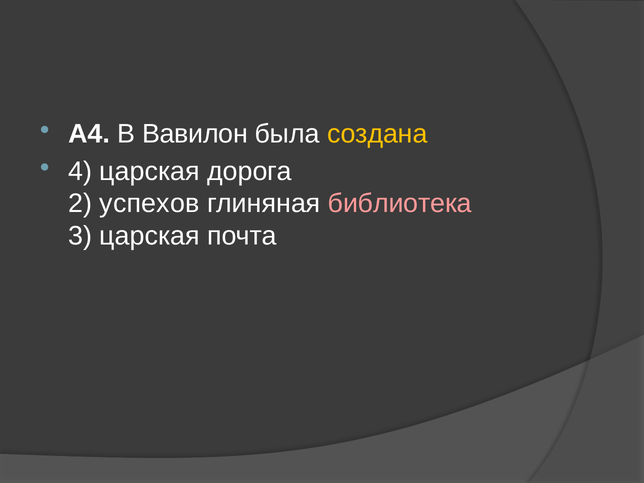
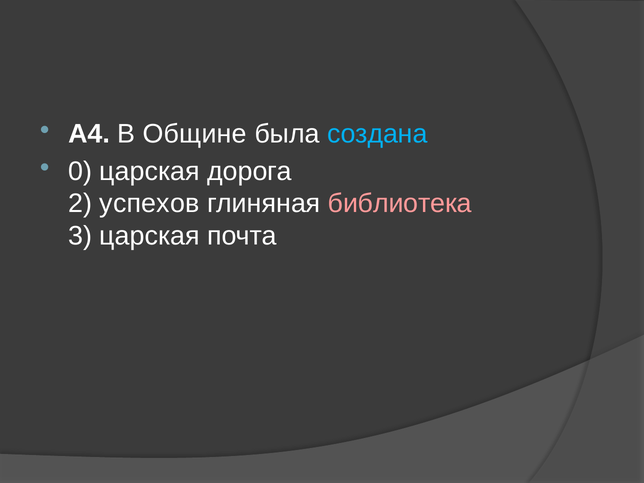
Вавилон: Вавилон -> Общине (195, 134)
создана colour: yellow -> light blue (377, 134)
4: 4 -> 0 (80, 171)
